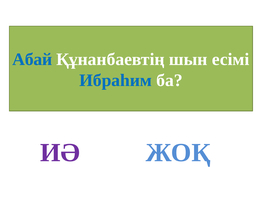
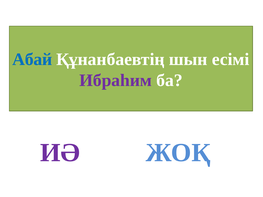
Ибраһим colour: blue -> purple (116, 80)
